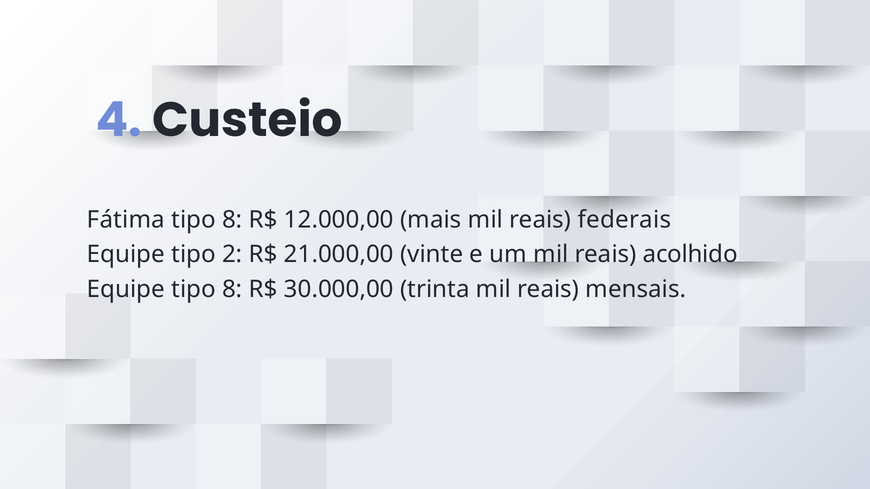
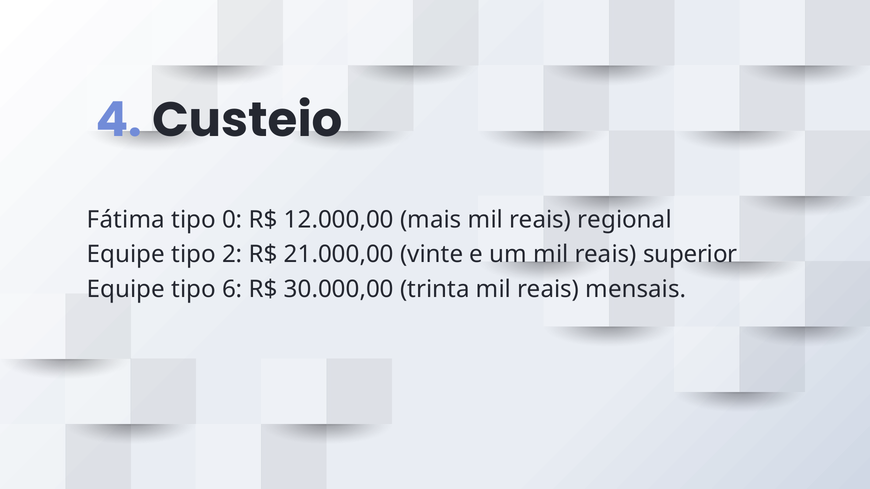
8: 8 -> 0 (232, 220)
federais: federais -> regional (625, 220)
acolhido: acolhido -> superior (690, 255)
Equipe tipo 8: 8 -> 6 (232, 289)
